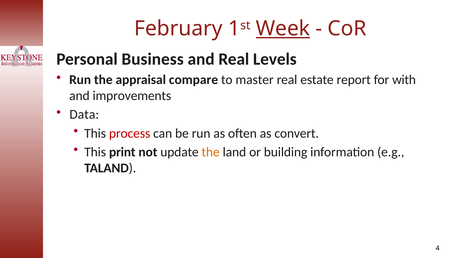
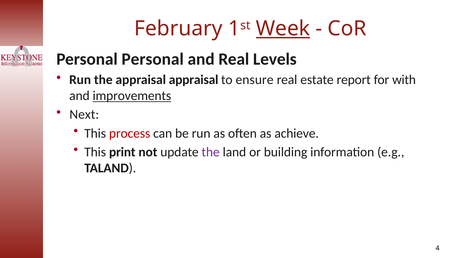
Personal Business: Business -> Personal (153, 59)
appraisal compare: compare -> appraisal (194, 80)
master: master -> ensure (255, 80)
improvements underline: none -> present (132, 96)
Data: Data -> Next (84, 114)
convert: convert -> achieve (297, 133)
the colour: orange -> purple (211, 152)
